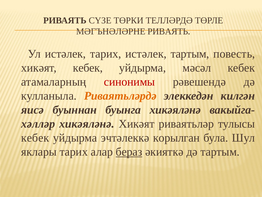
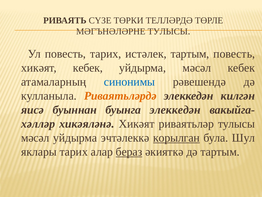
МӘГЪНӘЛӘРНЕ РИВАЯТЬ: РИВАЯТЬ -> ТУЛЫСЫ (168, 31)
Ул истәлек: истәлек -> повесть (65, 54)
синонимы colour: red -> blue (129, 82)
буынга хикәяләнә: хикәяләнә -> элеккедән (175, 110)
кебек: кебек -> мәсәл (35, 137)
корылган underline: none -> present (176, 137)
